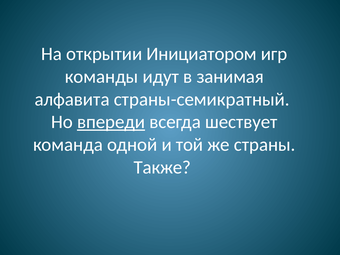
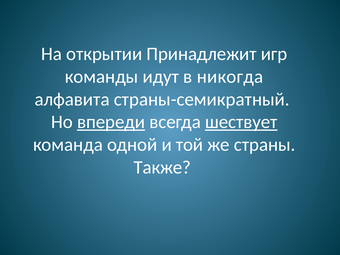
Инициатором: Инициатором -> Принадлежит (202, 54)
занимая: занимая -> никогда (230, 77)
шествует underline: none -> present (241, 122)
